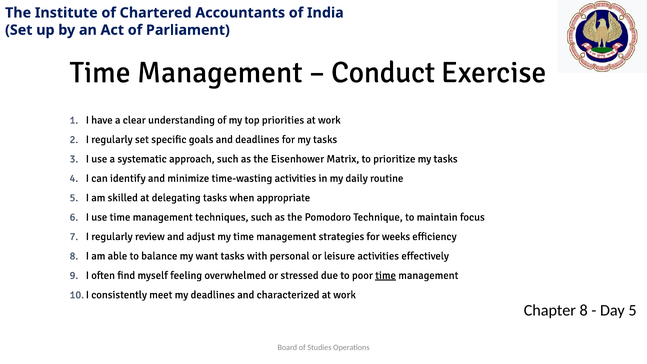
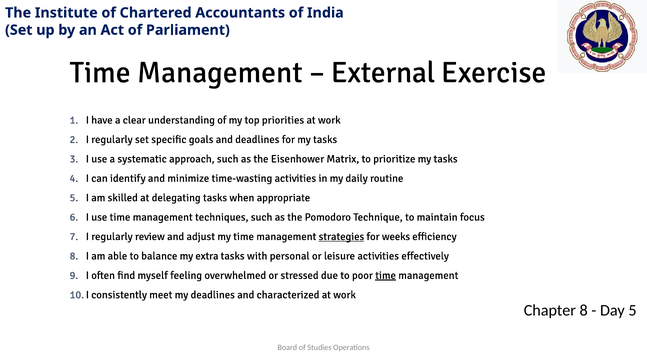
Conduct: Conduct -> External (383, 72)
strategies underline: none -> present (341, 236)
want: want -> extra (207, 256)
